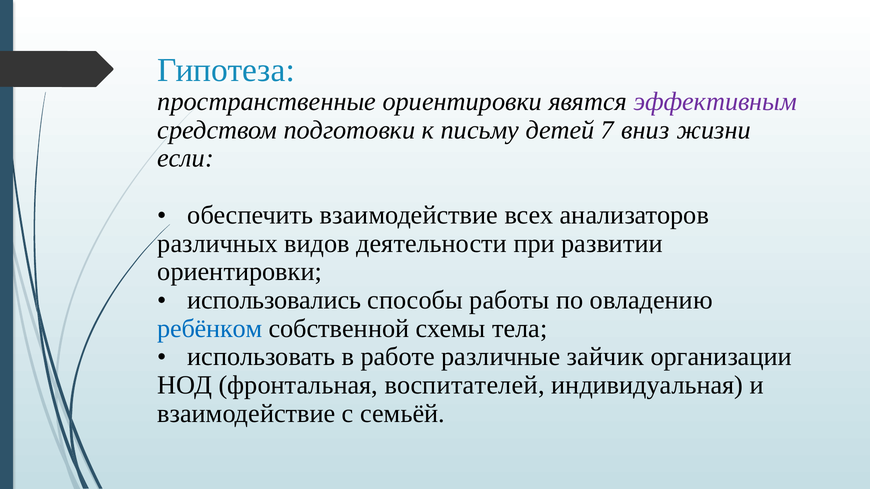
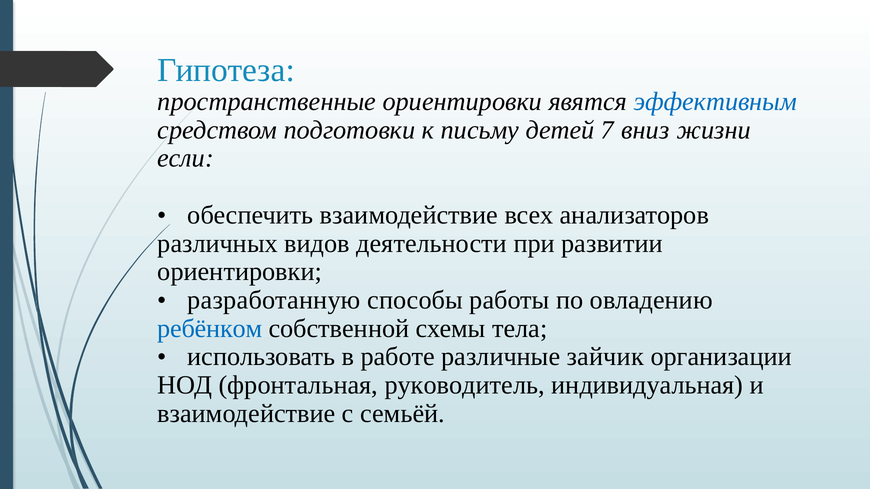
эффективным colour: purple -> blue (715, 102)
использовались: использовались -> разработанную (274, 300)
воспитателей: воспитателей -> руководитель (465, 385)
